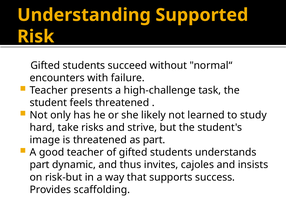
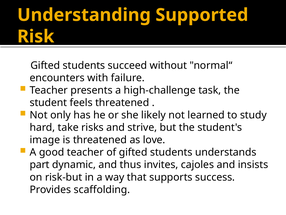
as part: part -> love (154, 140)
